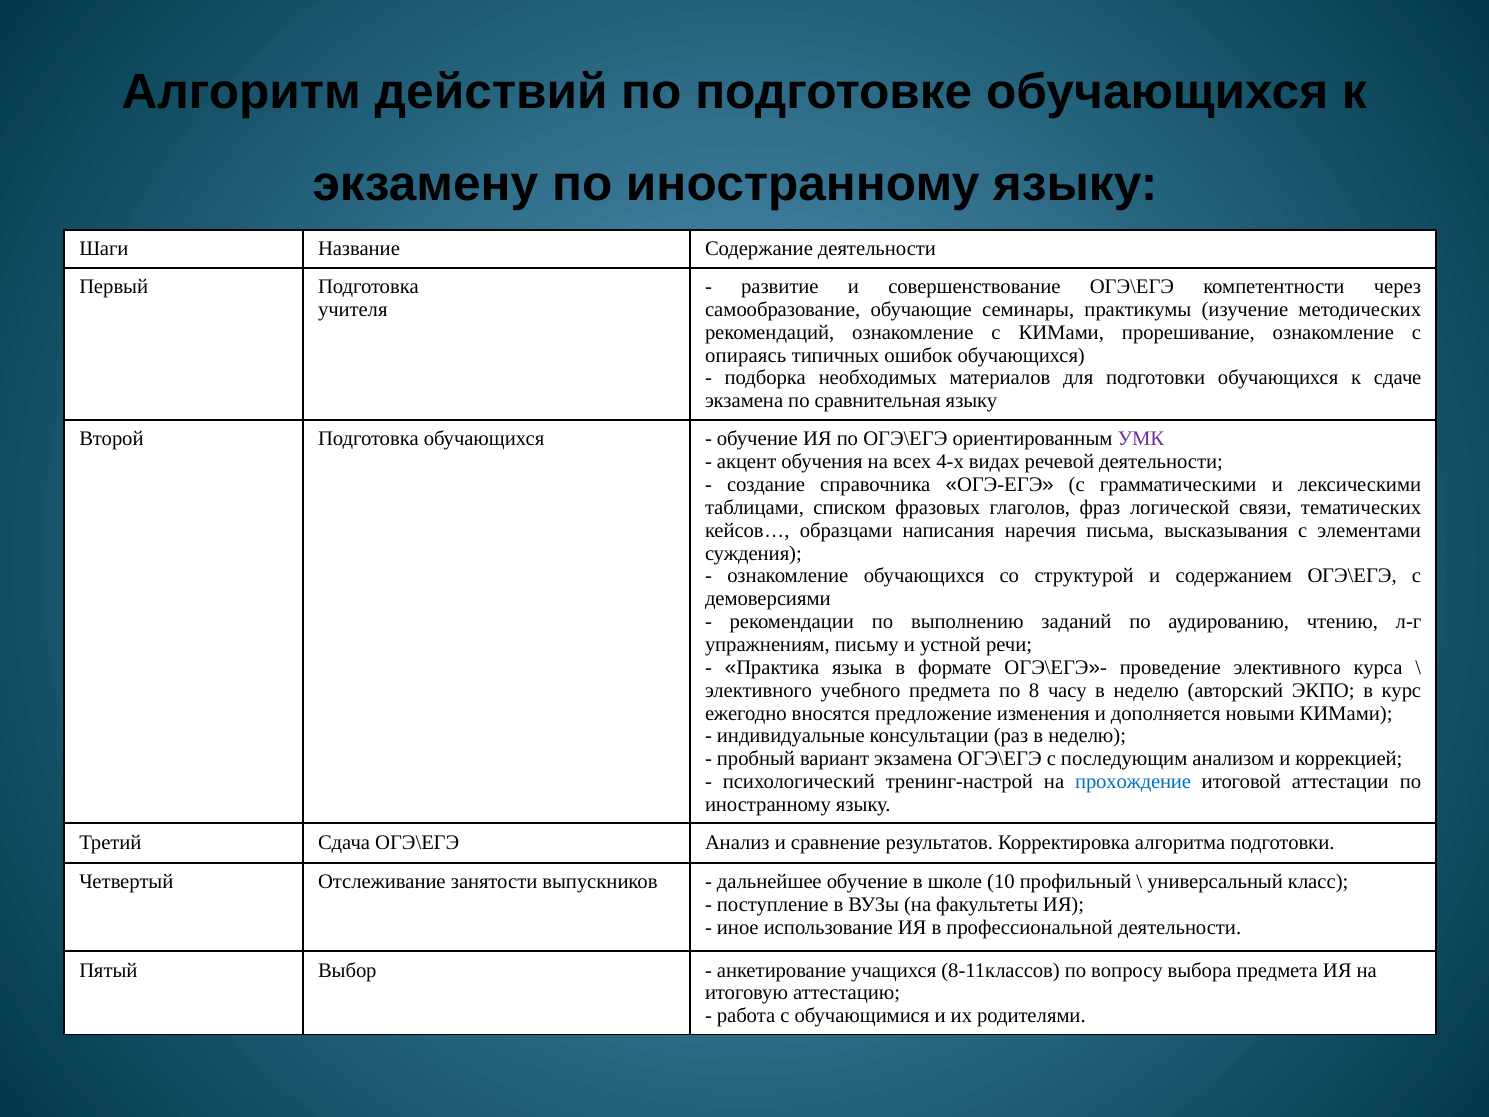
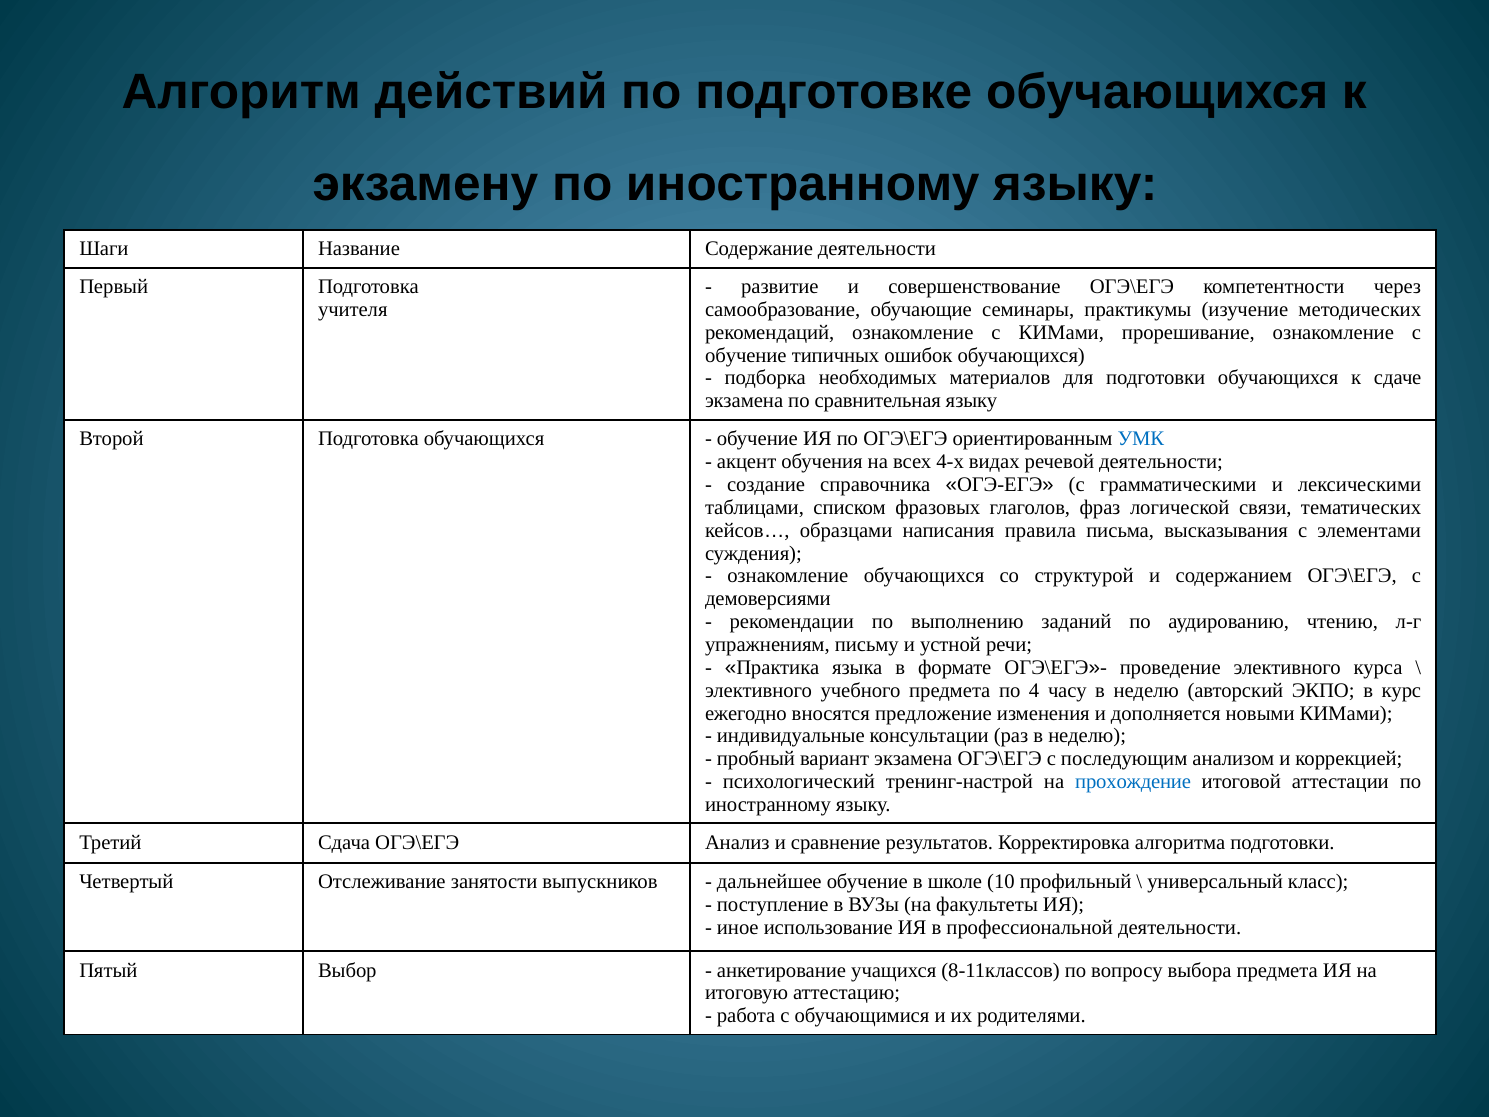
опираясь: опираясь -> обучение (746, 355)
УМК colour: purple -> blue (1141, 439)
наречия: наречия -> правила (1040, 530)
8: 8 -> 4 (1034, 690)
